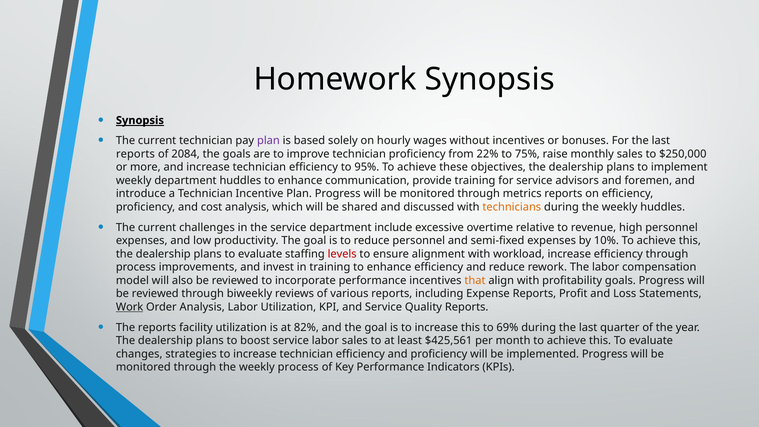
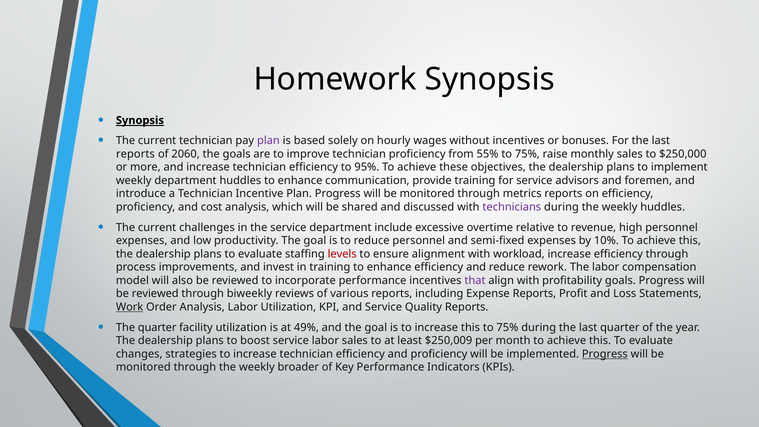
2084: 2084 -> 2060 (186, 154)
22%: 22% -> 55% (488, 154)
technicians colour: orange -> purple (512, 207)
that colour: orange -> purple (475, 280)
The reports: reports -> quarter (157, 327)
82%: 82% -> 49% (306, 327)
this to 69%: 69% -> 75% (507, 327)
$425,561: $425,561 -> $250,009 (449, 341)
Progress underline: none -> present (605, 354)
weekly process: process -> broader (298, 367)
